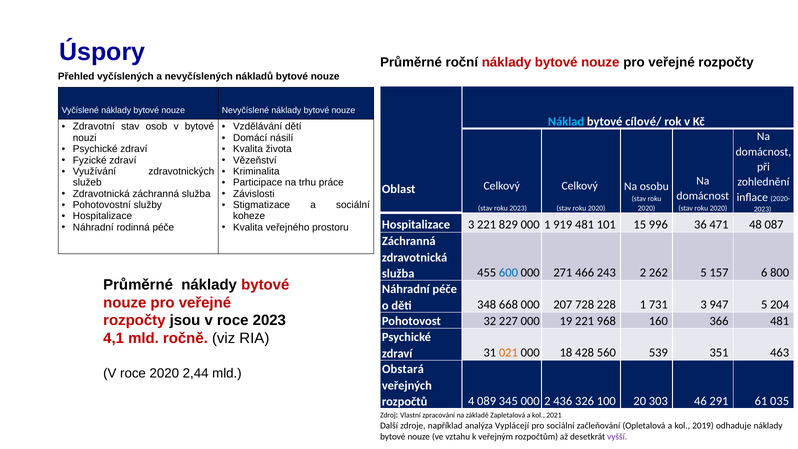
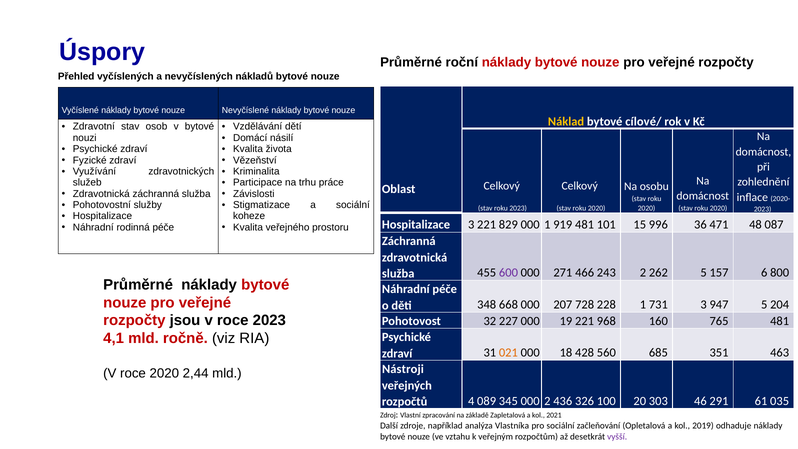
Náklad colour: light blue -> yellow (566, 121)
600 colour: blue -> purple (508, 273)
366: 366 -> 765 (719, 321)
539: 539 -> 685 (658, 353)
Obstará: Obstará -> Nástroji (403, 369)
Vyplácejí: Vyplácejí -> Vlastníka (512, 425)
